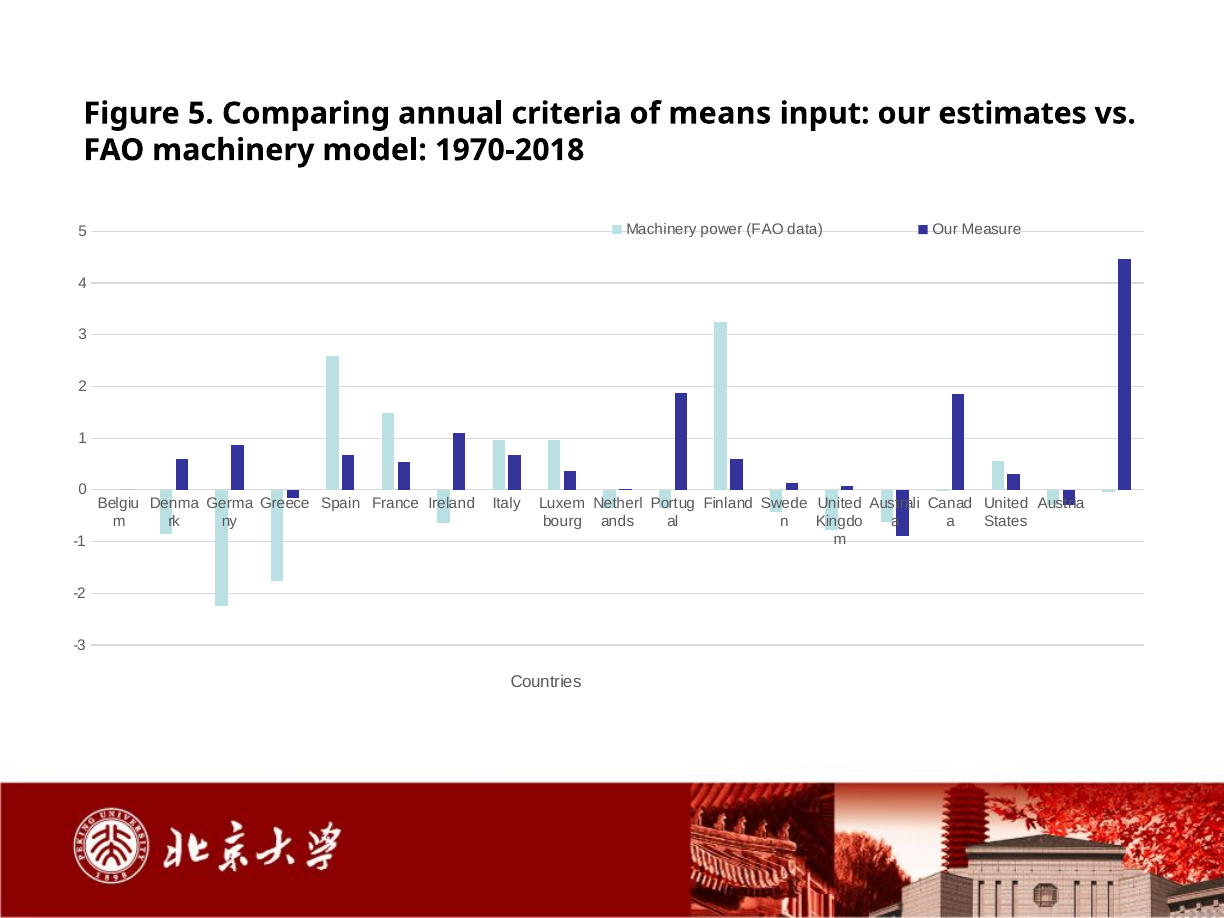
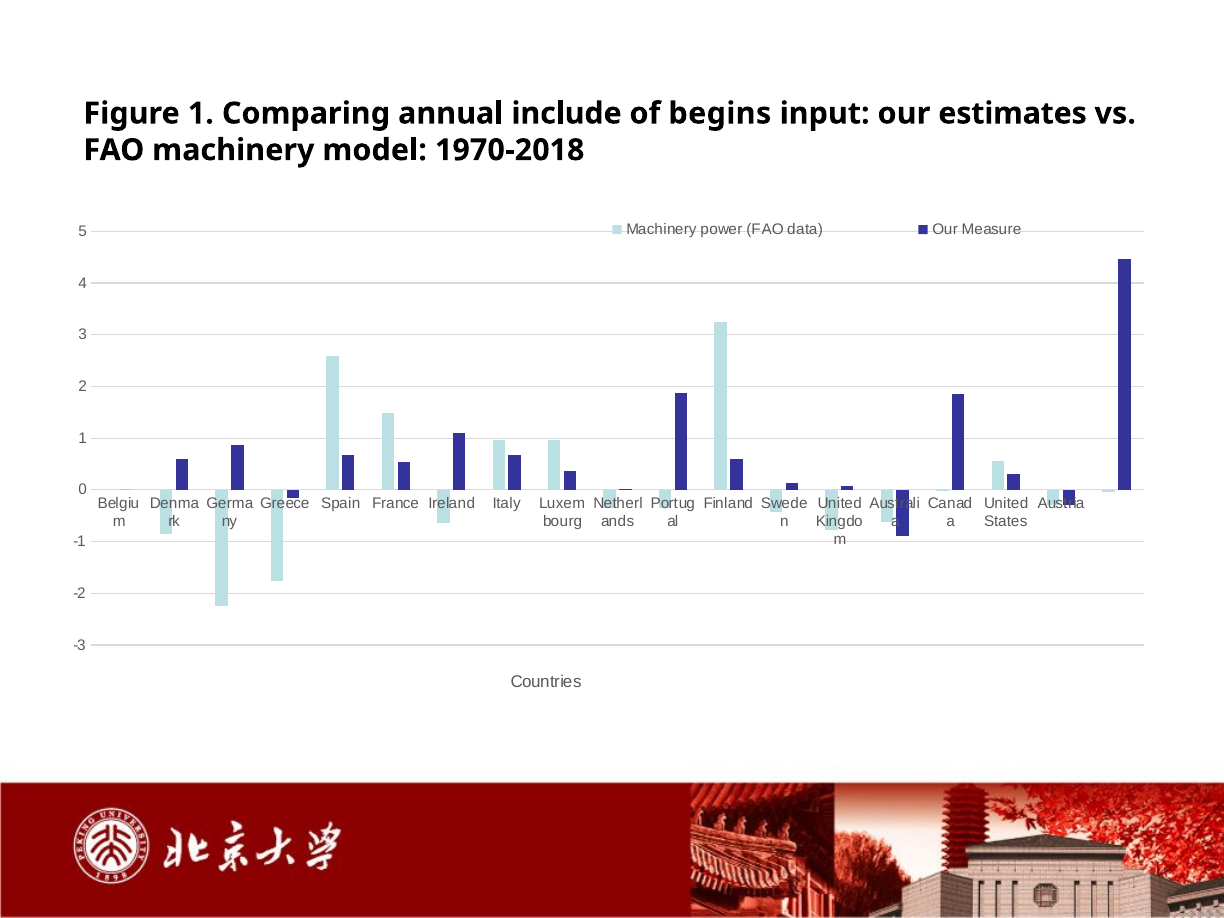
Figure 5: 5 -> 1 (201, 113)
criteria: criteria -> include (567, 113)
means: means -> begins (720, 113)
